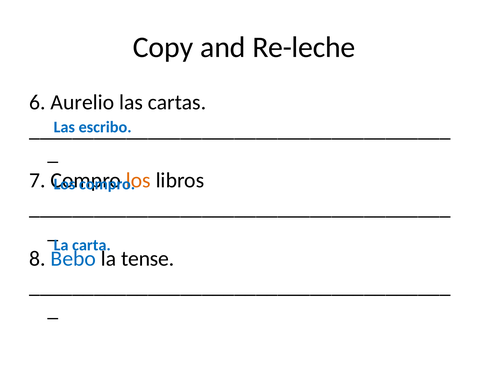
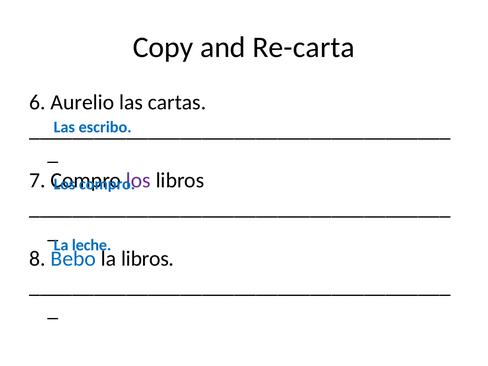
Re-leche: Re-leche -> Re-carta (304, 47)
los colour: orange -> purple (138, 180)
carta: carta -> leche (92, 245)
la tense: tense -> libros (148, 259)
